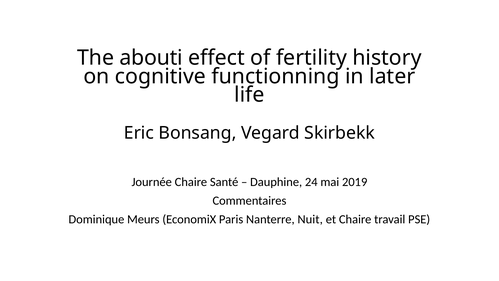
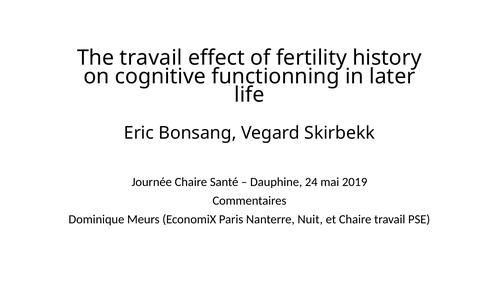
The abouti: abouti -> travail (151, 58)
